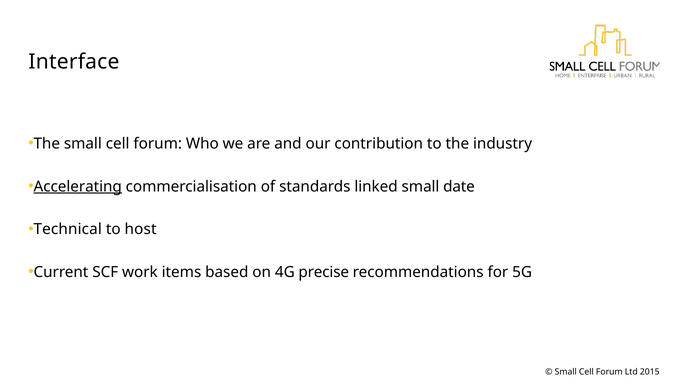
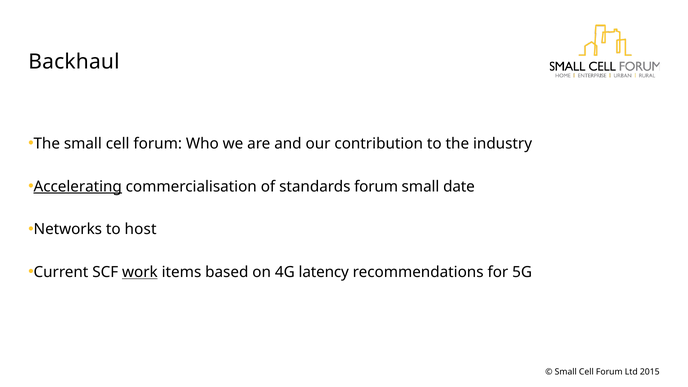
Interface: Interface -> Backhaul (74, 62)
standards linked: linked -> forum (376, 187)
Technical: Technical -> Networks (68, 229)
work underline: none -> present (140, 272)
precise: precise -> latency (324, 272)
